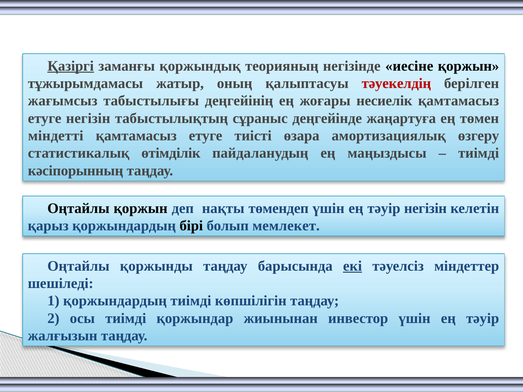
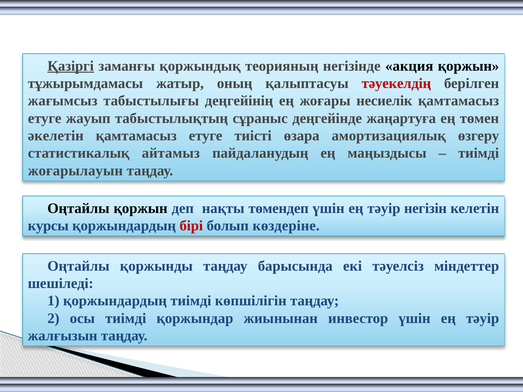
иесіне: иесіне -> акция (409, 66)
етуге негізін: негізін -> жауып (88, 118)
міндетті: міндетті -> әкелетін (56, 136)
өтімділік: өтімділік -> айтамыз (171, 153)
кәсіпорынның: кәсіпорынның -> жоғарылауын (75, 171)
қарыз: қарыз -> курсы (48, 226)
бірі colour: black -> red (191, 226)
мемлекет: мемлекет -> көздеріне (286, 226)
екі underline: present -> none (353, 266)
